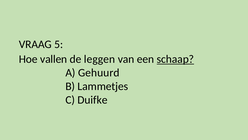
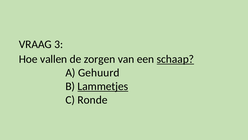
5: 5 -> 3 (59, 44)
leggen: leggen -> zorgen (100, 59)
Lammetjes underline: none -> present (103, 86)
Duifke: Duifke -> Ronde (92, 100)
